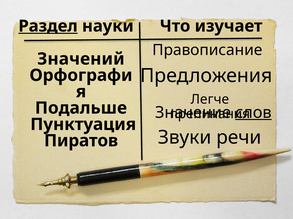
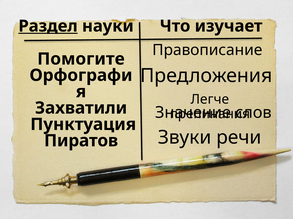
Значений: Значений -> Помогите (81, 59)
Подальше: Подальше -> Захватили (81, 108)
слов underline: present -> none (253, 113)
